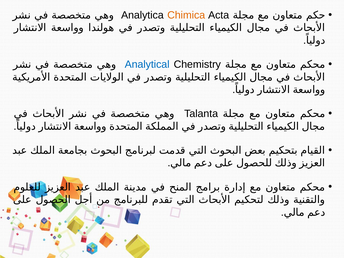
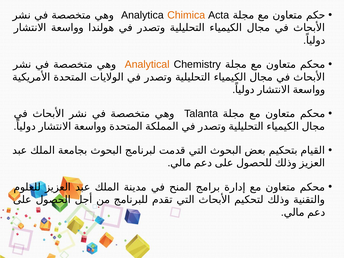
Analytical colour: blue -> orange (147, 64)
